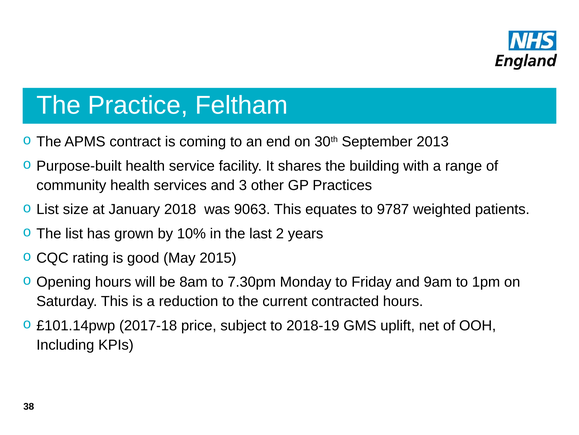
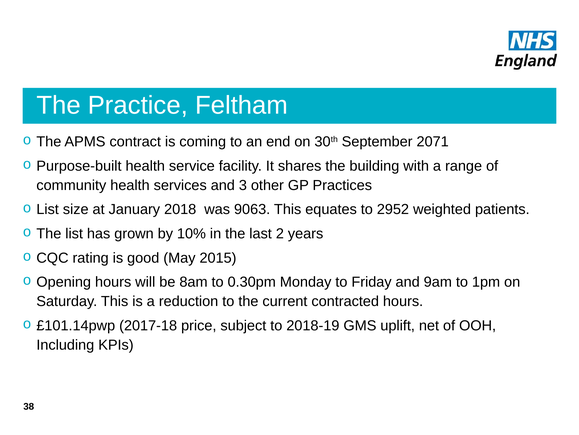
2013: 2013 -> 2071 (433, 142)
9787: 9787 -> 2952 (393, 209)
7.30pm: 7.30pm -> 0.30pm (252, 282)
